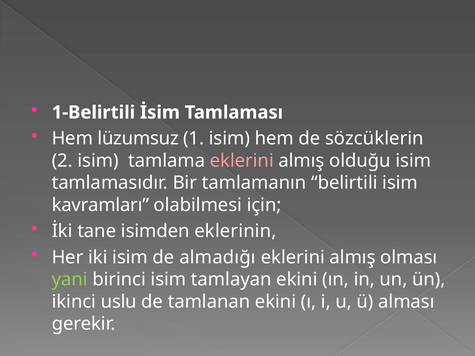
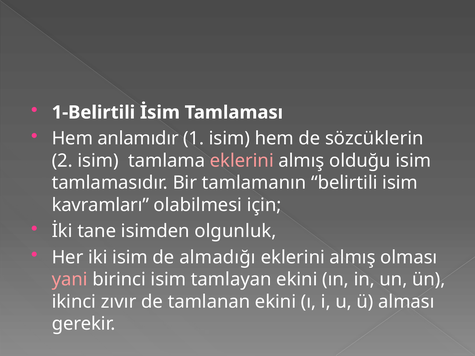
lüzumsuz: lüzumsuz -> anlamıdır (138, 139)
eklerinin: eklerinin -> olgunluk (235, 231)
yani colour: light green -> pink (70, 280)
uslu: uslu -> zıvır (119, 302)
